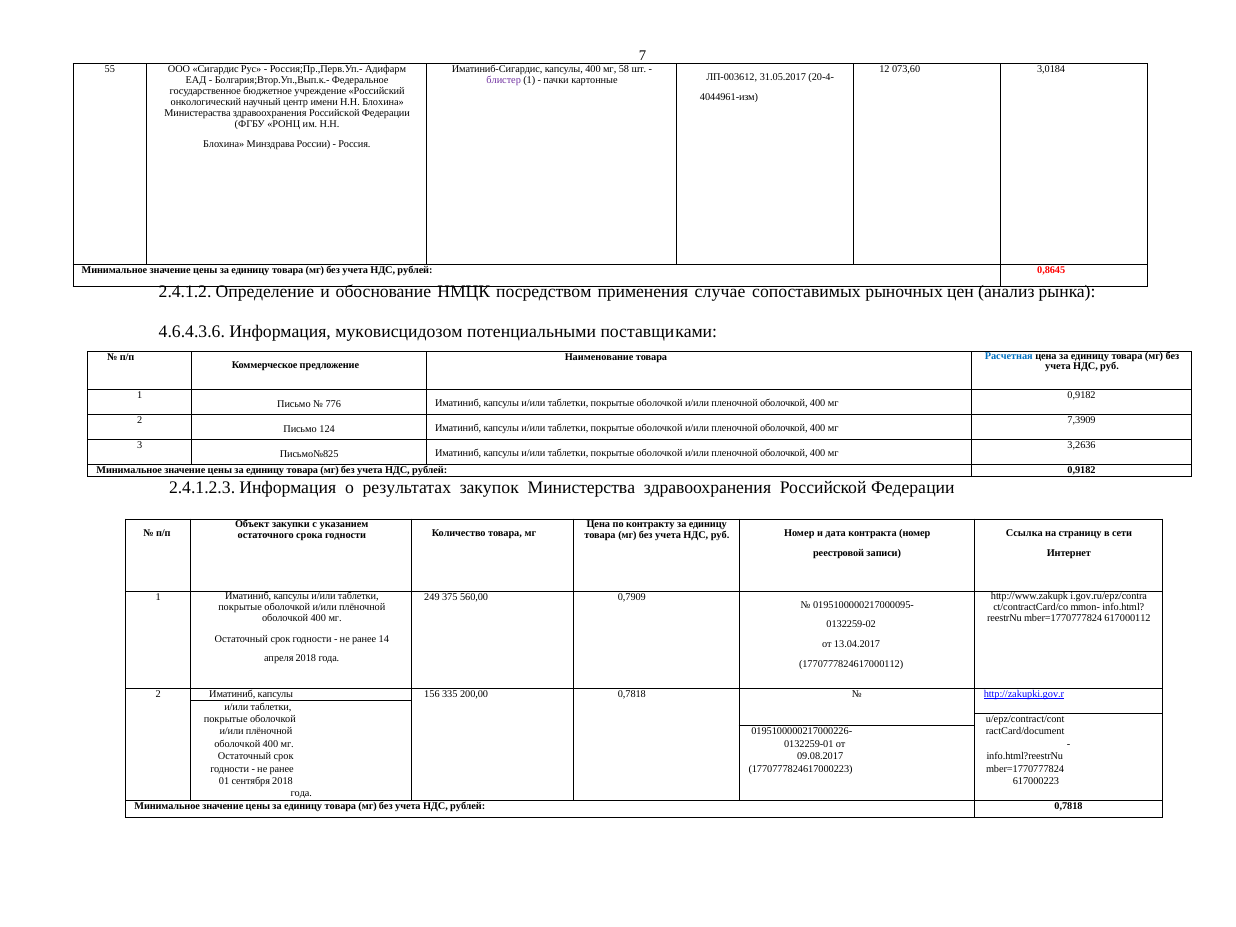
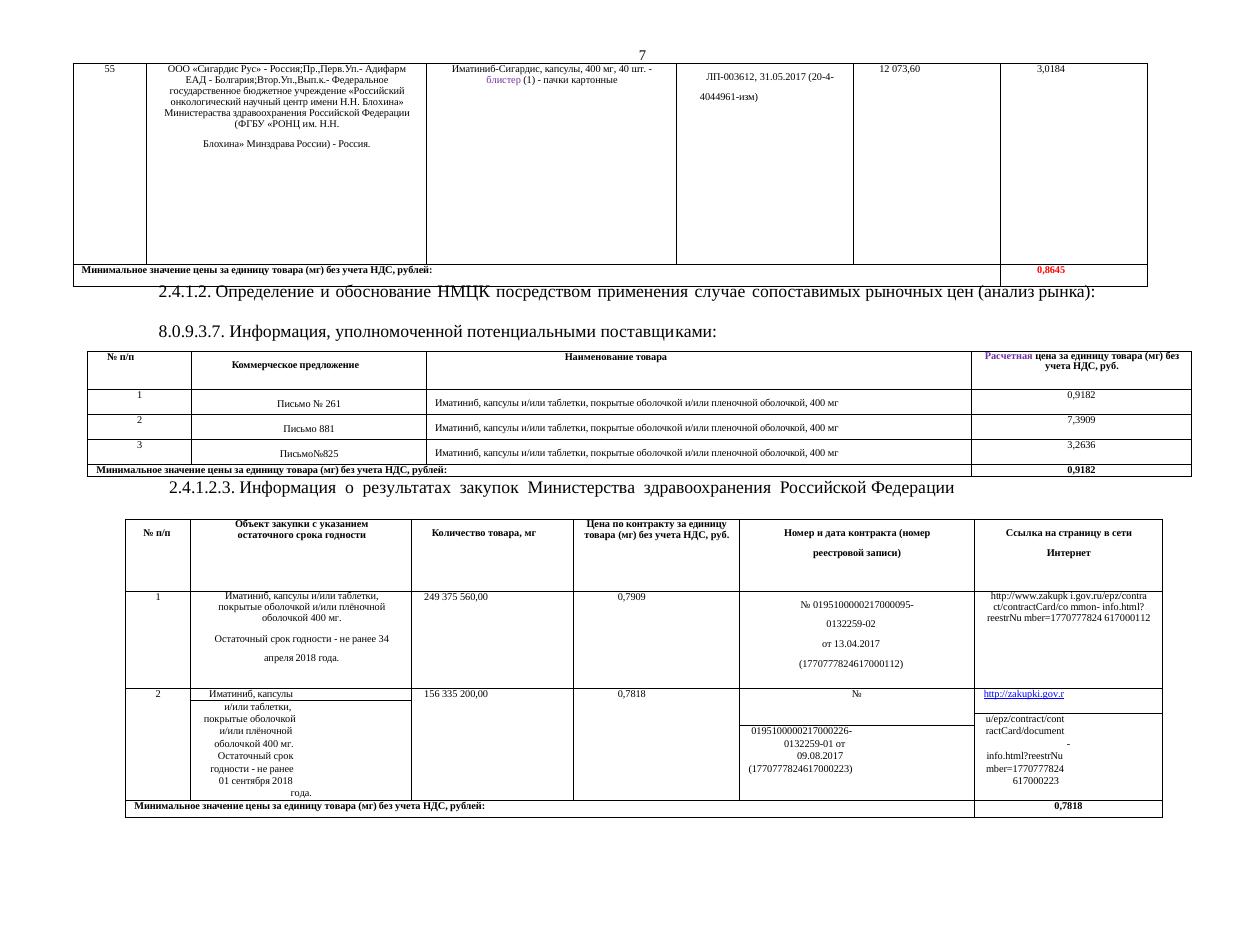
58: 58 -> 40 (624, 69)
4.6.4.3.6: 4.6.4.3.6 -> 8.0.9.3.7 (192, 332)
муковисцидозом: муковисцидозом -> уполномоченной (399, 332)
Расчетная colour: blue -> purple (1009, 356)
776: 776 -> 261 (333, 404)
124: 124 -> 881 (327, 429)
14: 14 -> 34 (384, 639)
